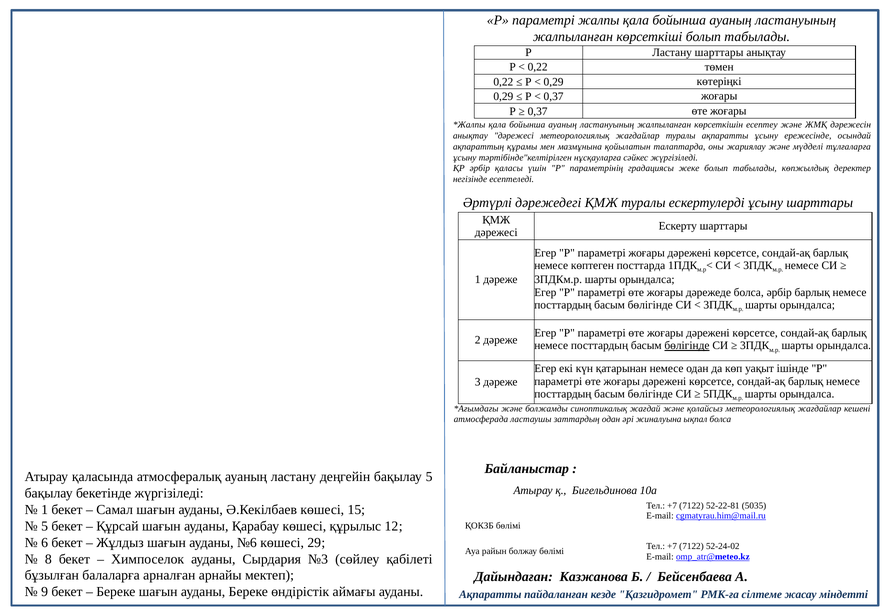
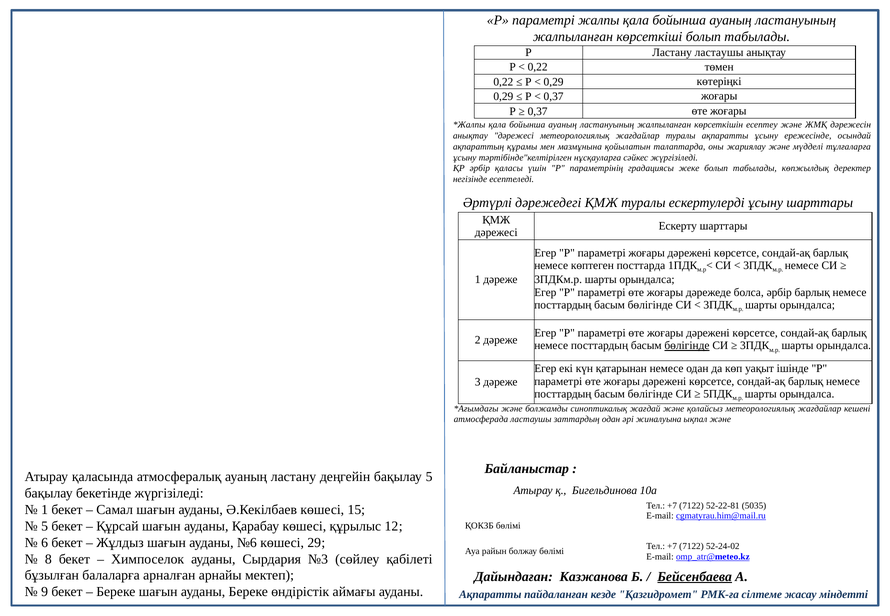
Ластану шарттары: шарттары -> ластаушы (719, 53)
ықпал болса: болса -> және (720, 420)
Бейсенбаева underline: none -> present (695, 577)
